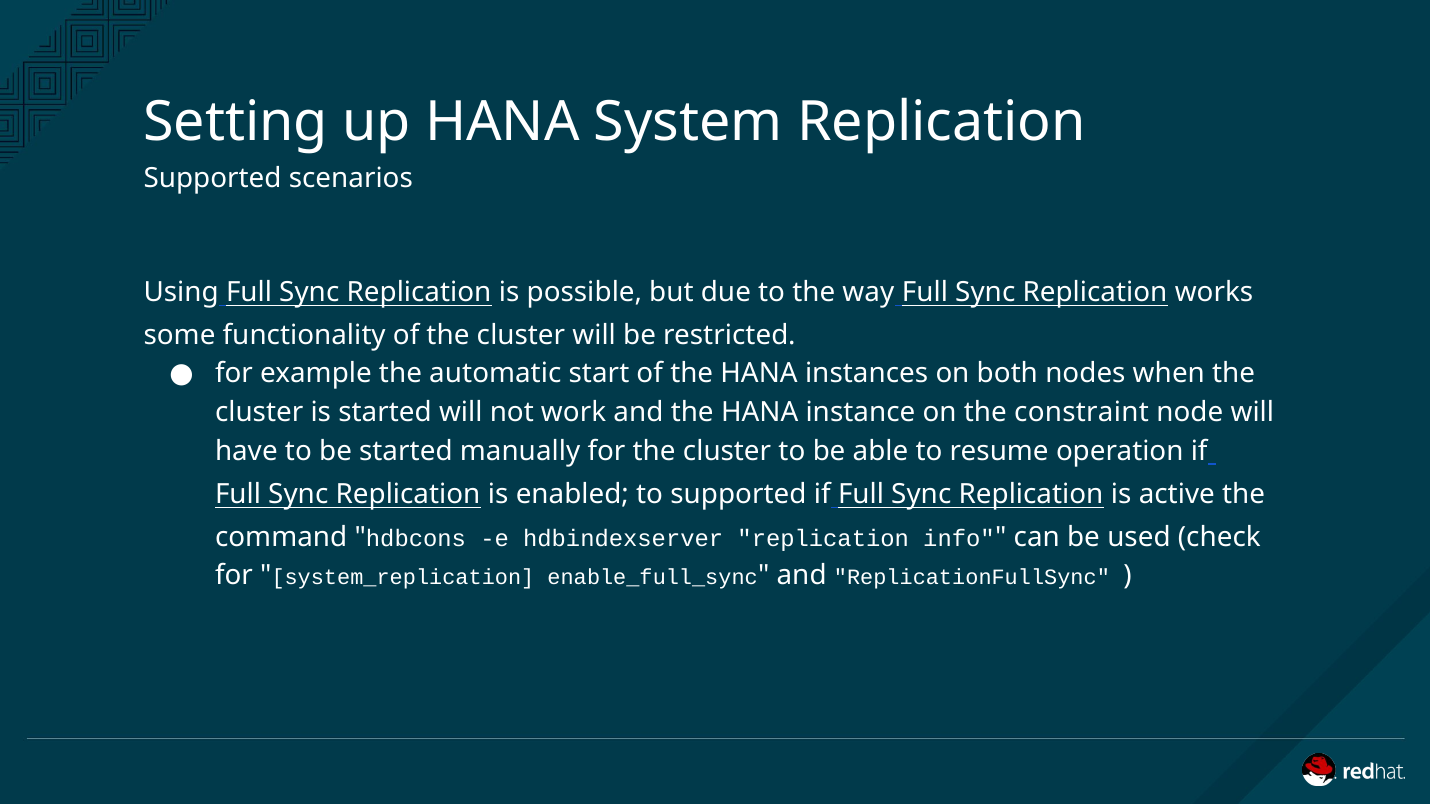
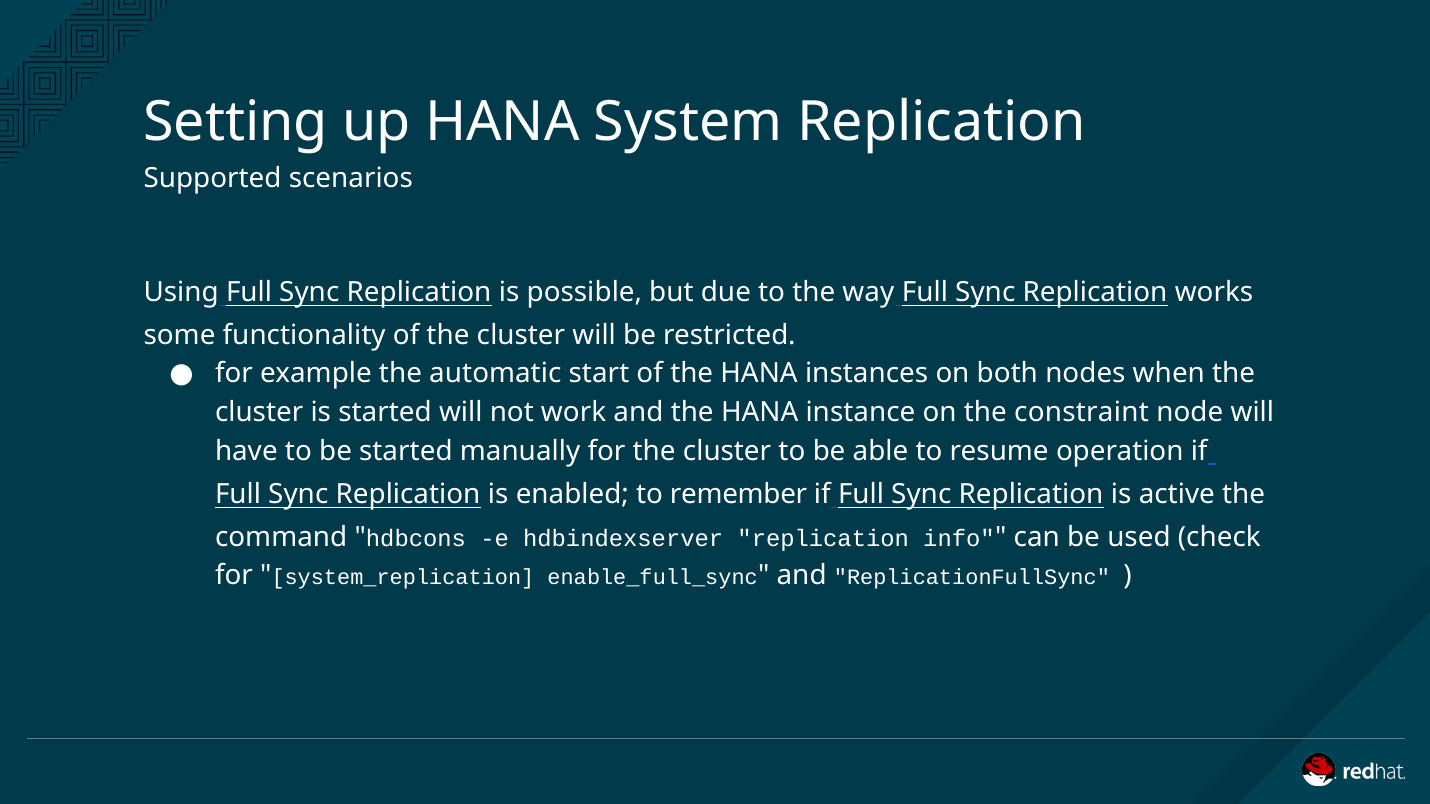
to supported: supported -> remember (739, 495)
